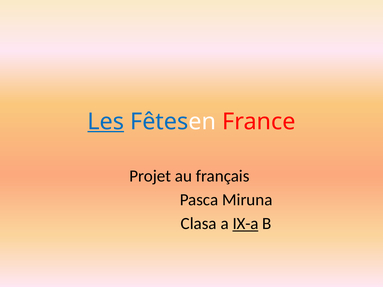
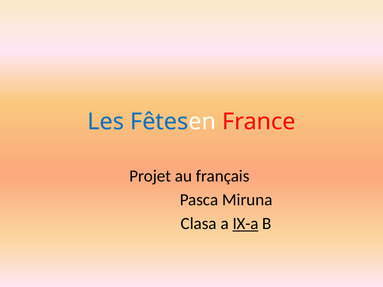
Les underline: present -> none (106, 122)
